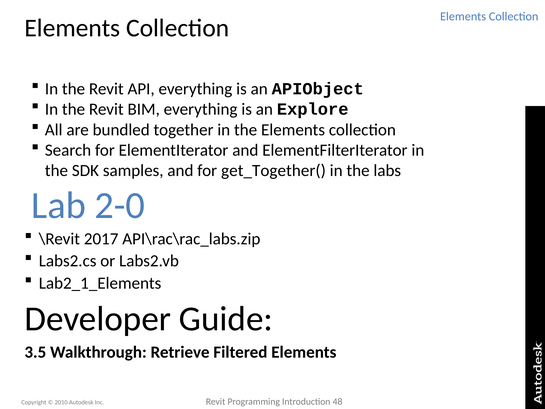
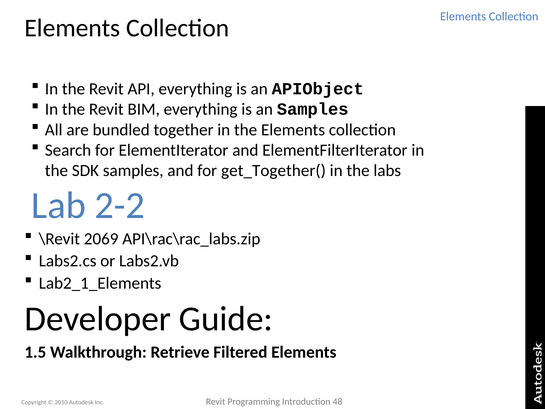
an Explore: Explore -> Samples (313, 109)
2-0: 2-0 -> 2-2 (120, 205)
2017: 2017 -> 2069 (101, 239)
3.5: 3.5 -> 1.5 (35, 352)
